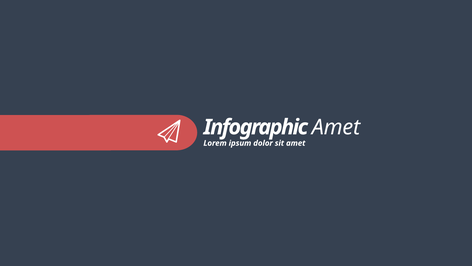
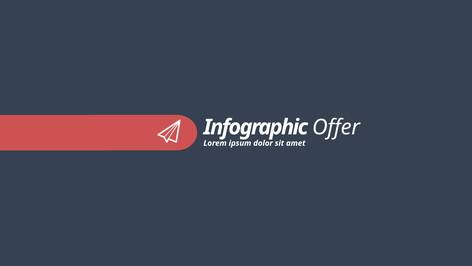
Amet: Amet -> Offer (336, 127)
